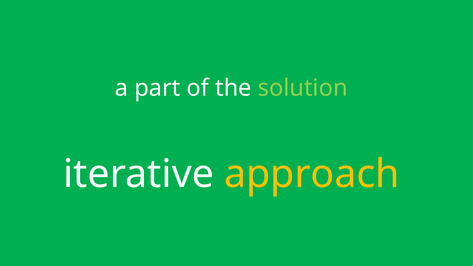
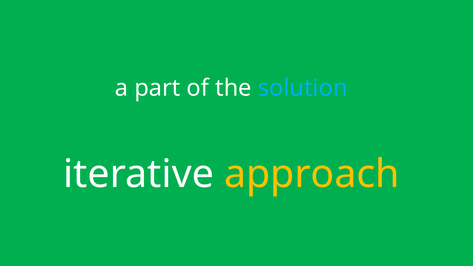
solution colour: light green -> light blue (303, 88)
